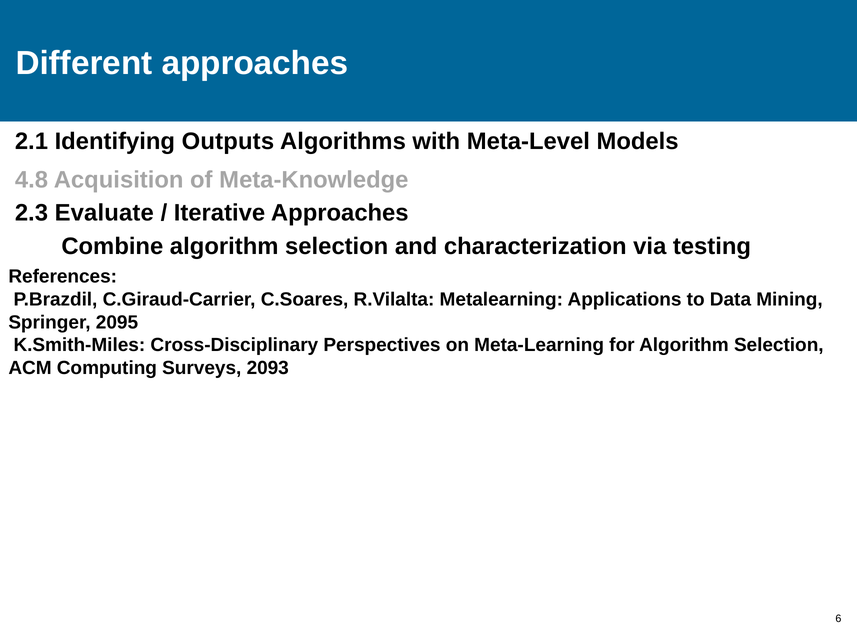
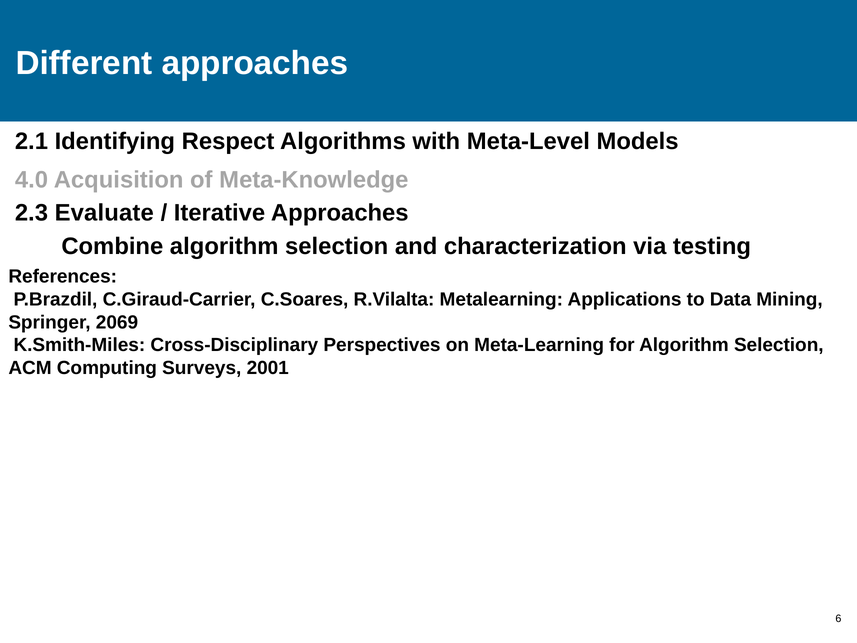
Outputs: Outputs -> Respect (228, 142)
4.8: 4.8 -> 4.0 (32, 180)
2095: 2095 -> 2069 (117, 322)
2093: 2093 -> 2001 (268, 368)
